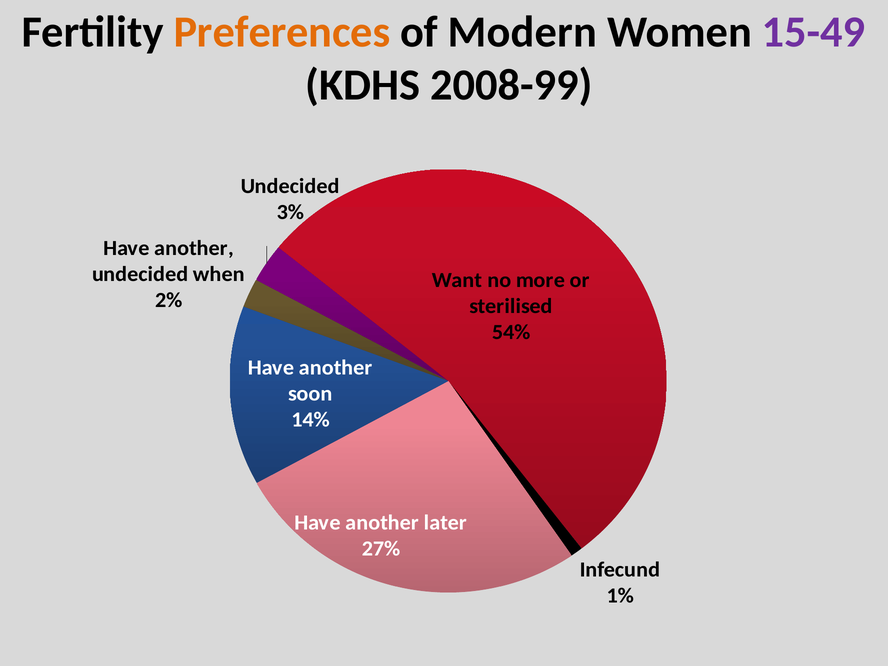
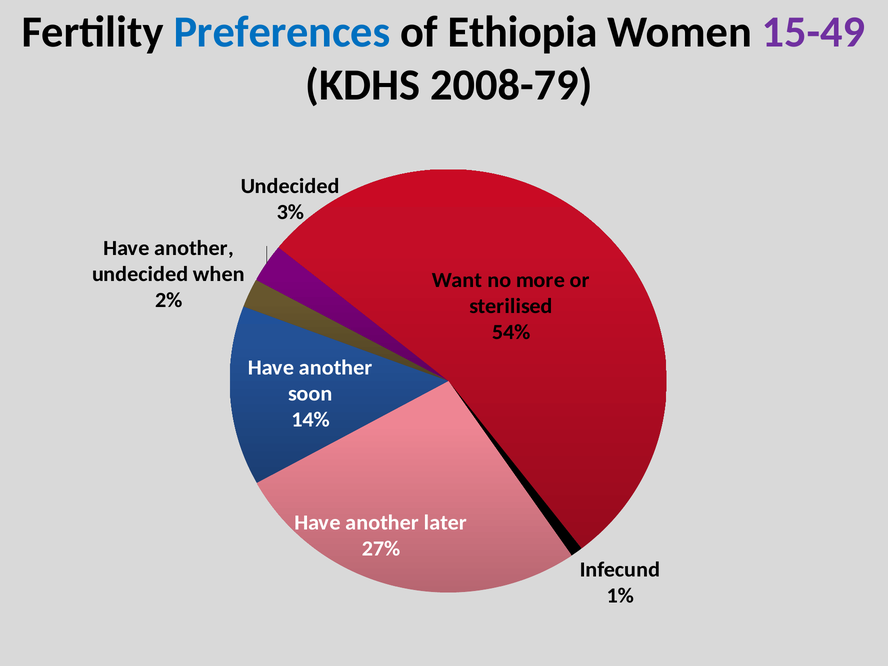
Preferences colour: orange -> blue (282, 32)
Modern: Modern -> Ethiopia (523, 32)
2008-99: 2008-99 -> 2008-79 (511, 85)
